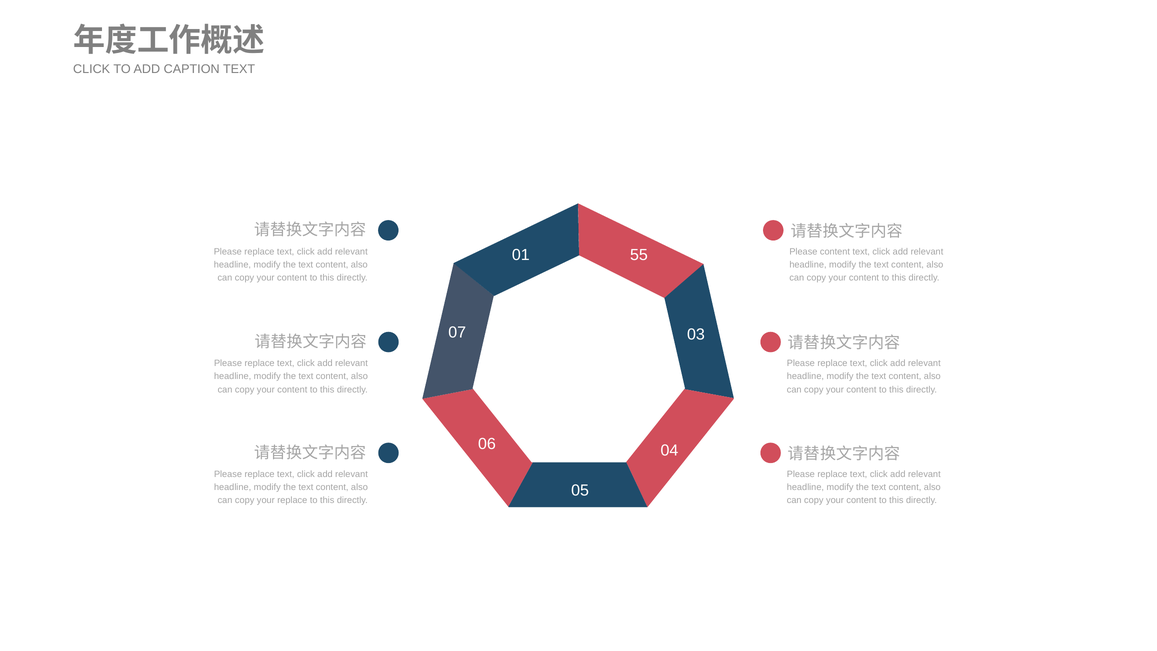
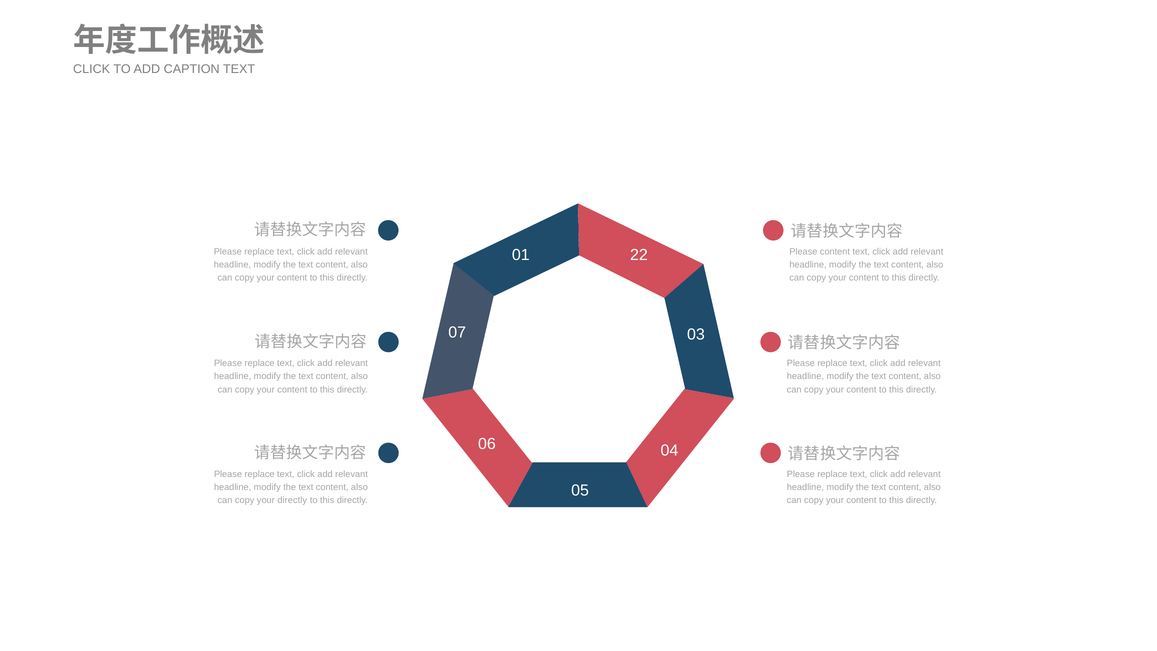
55: 55 -> 22 (639, 255)
your replace: replace -> directly (292, 500)
